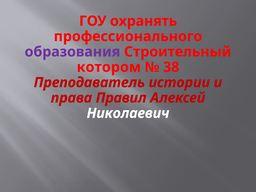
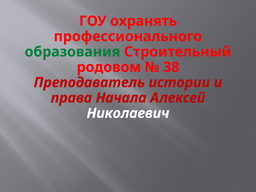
образования colour: purple -> green (72, 52)
котором: котором -> родовом (109, 67)
Правил: Правил -> Начала (121, 98)
